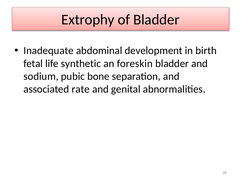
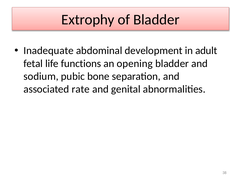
birth: birth -> adult (206, 51)
synthetic: synthetic -> functions (81, 63)
foreskin: foreskin -> opening (135, 63)
